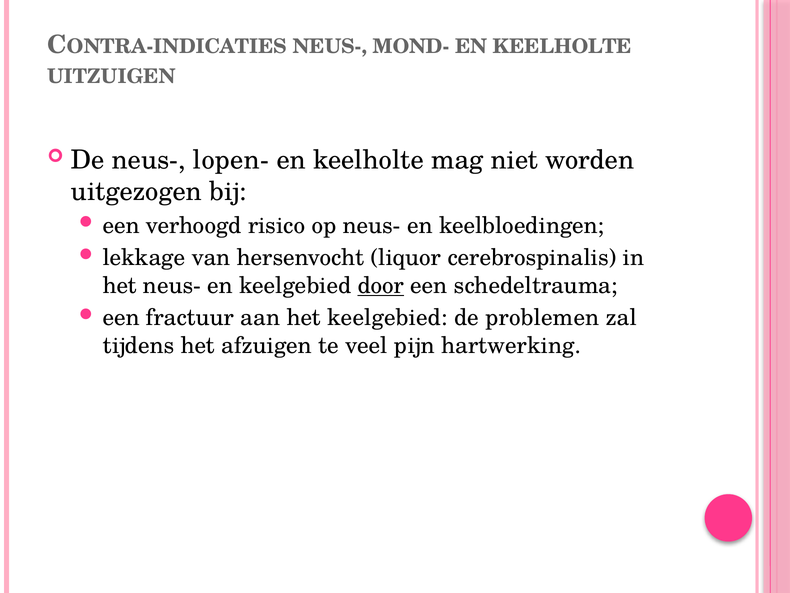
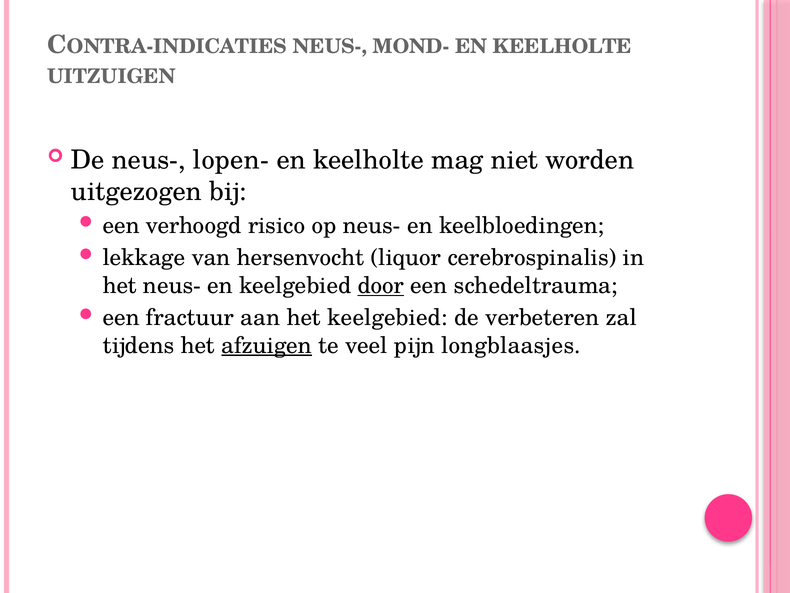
problemen: problemen -> verbeteren (542, 318)
afzuigen underline: none -> present (267, 345)
hartwerking: hartwerking -> longblaasjes (511, 345)
